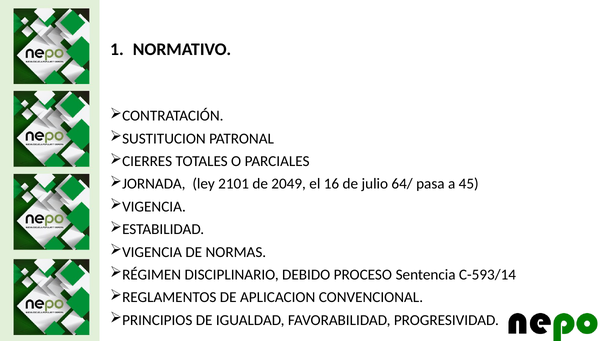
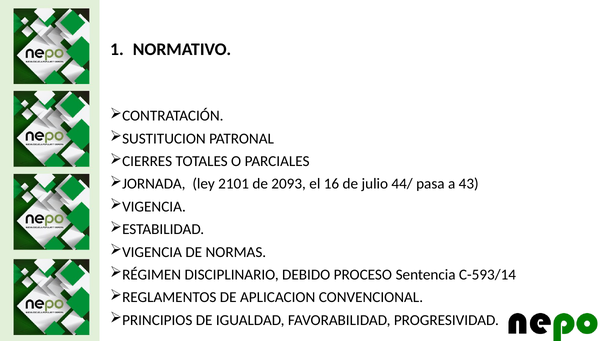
2049: 2049 -> 2093 (289, 184)
64/: 64/ -> 44/ (402, 184)
45: 45 -> 43 (469, 184)
